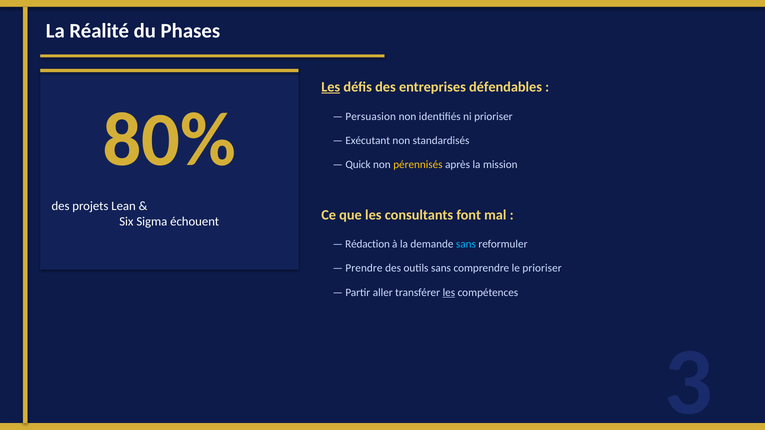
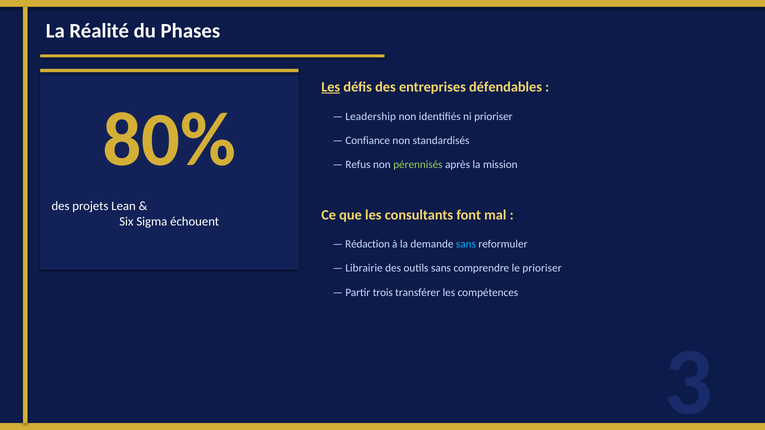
Persuasion: Persuasion -> Leadership (371, 116)
Exécutant: Exécutant -> Confiance (368, 141)
Quick: Quick -> Refus (358, 165)
pérennisés colour: yellow -> light green (418, 165)
Prendre: Prendre -> Librairie (364, 269)
aller: aller -> trois (383, 293)
les underline: present -> none (449, 293)
